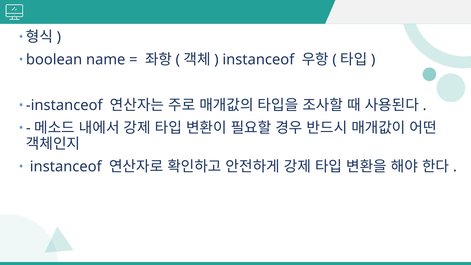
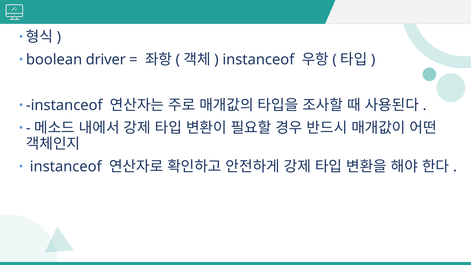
name: name -> driver (106, 60)
